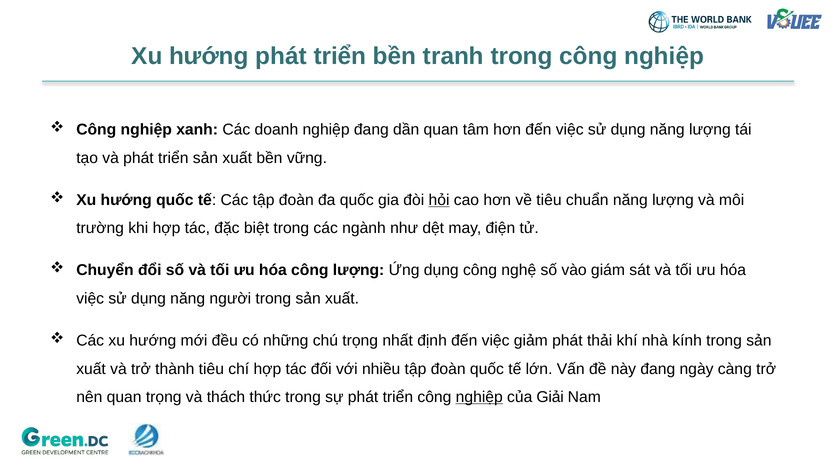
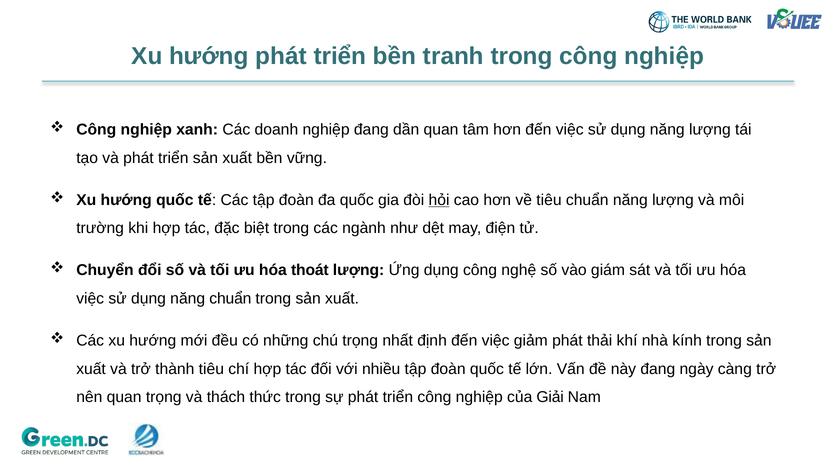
hóa công: công -> thoát (310, 270)
năng người: người -> chuẩn (230, 299)
nghiệp underline: present -> none (479, 397)
